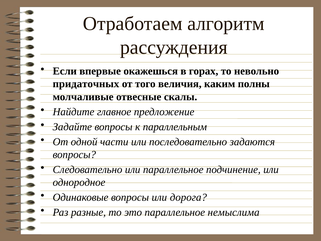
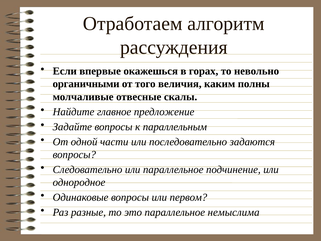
придаточных: придаточных -> органичными (86, 84)
дорога: дорога -> первом (188, 197)
